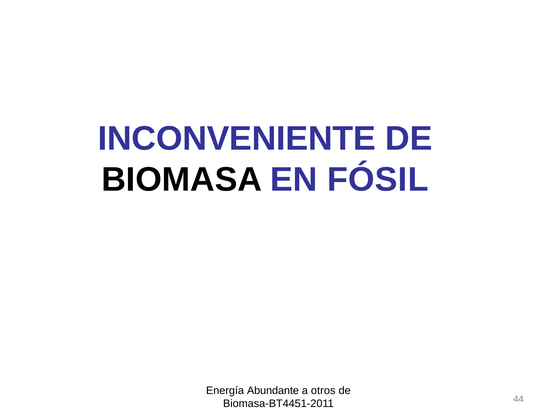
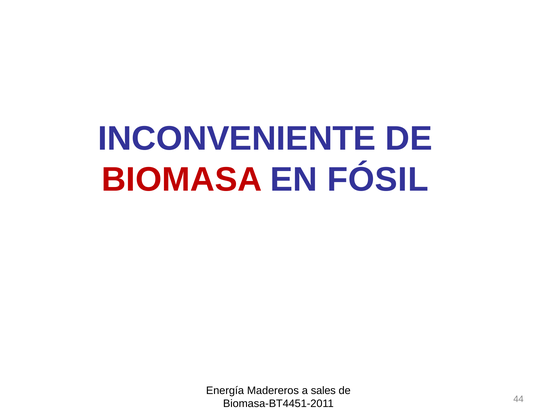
BIOMASA colour: black -> red (182, 179)
Abundante: Abundante -> Madereros (273, 390)
otros: otros -> sales (323, 390)
